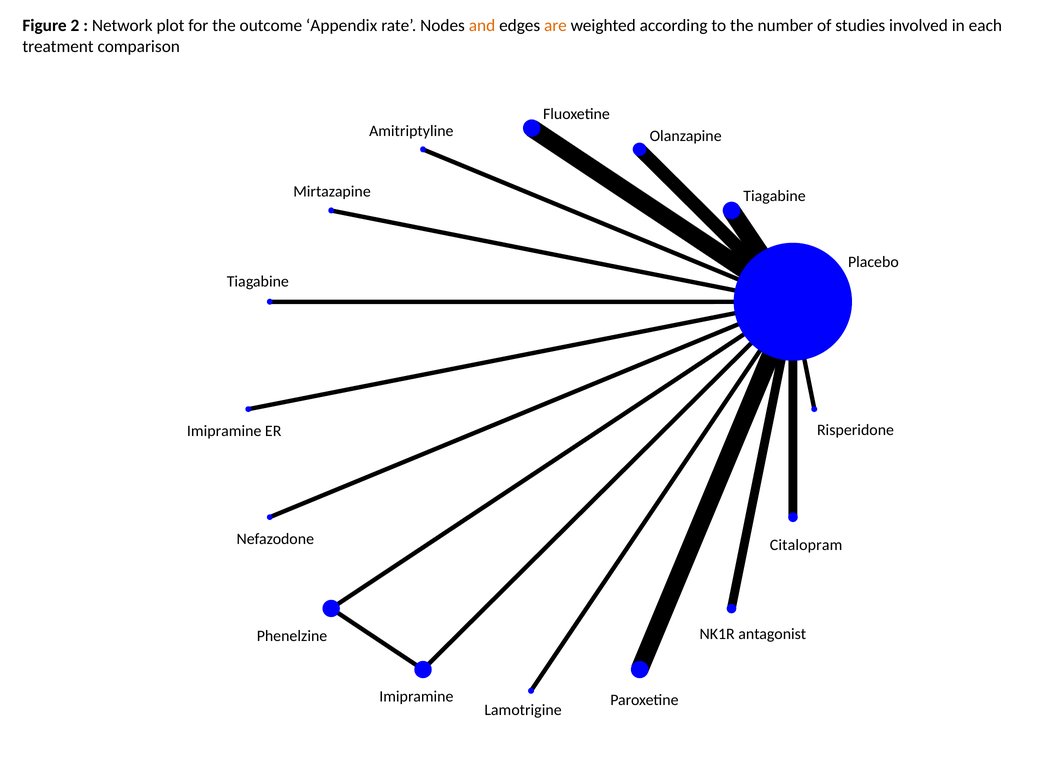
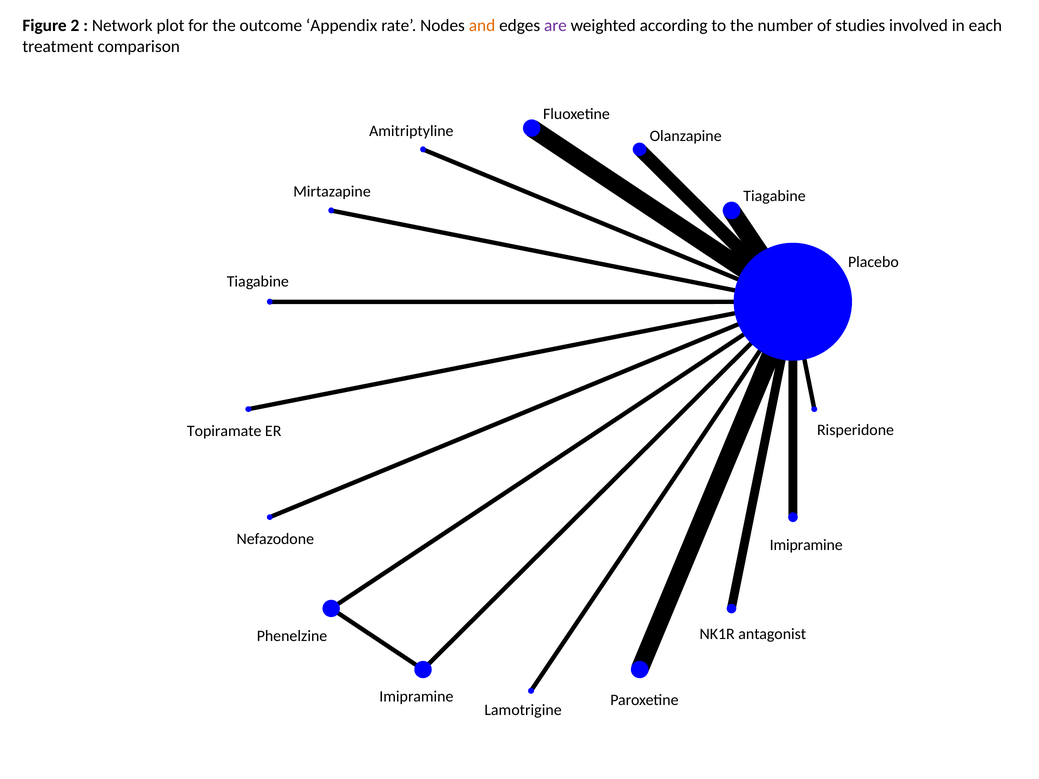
are colour: orange -> purple (555, 26)
Imipramine: Imipramine -> Topiramate (224, 431)
Citalopram: Citalopram -> Imipramine (806, 545)
